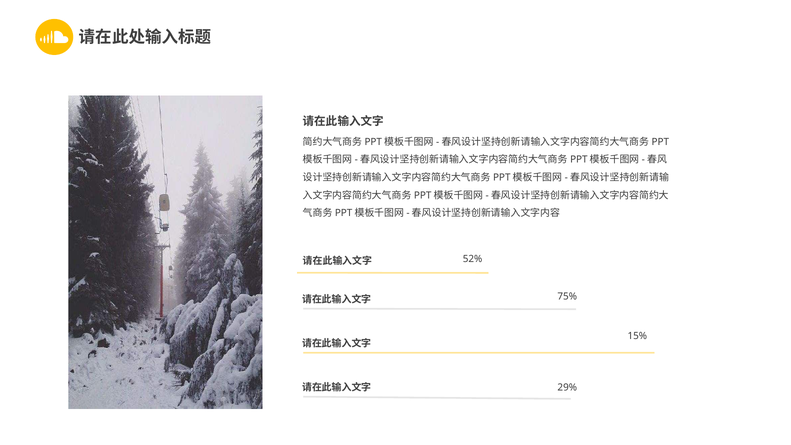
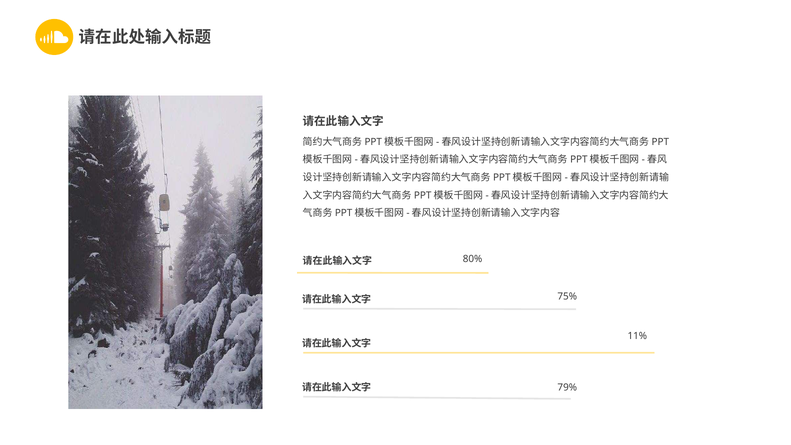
52%: 52% -> 80% (473, 259)
15%: 15% -> 11% (637, 336)
29%: 29% -> 79% (567, 388)
